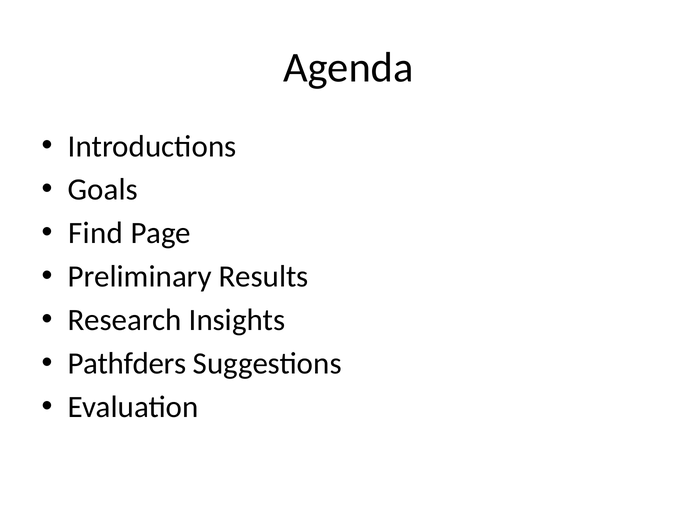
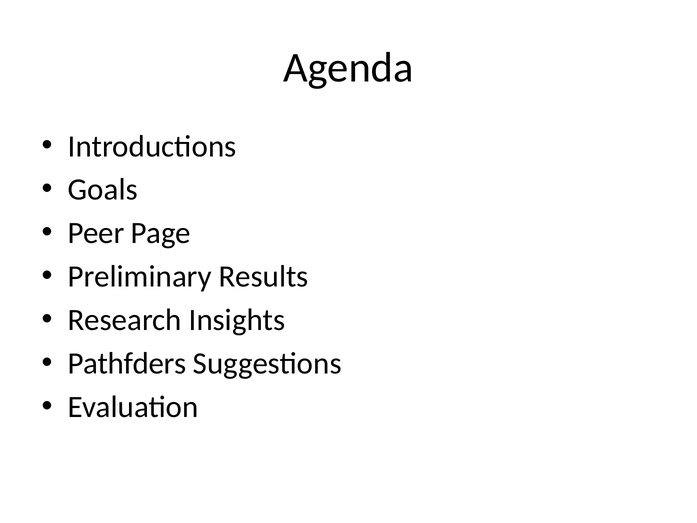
Find: Find -> Peer (96, 233)
